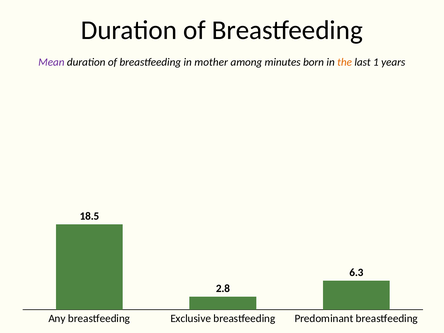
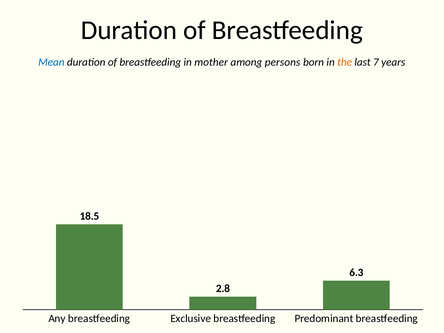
Mean colour: purple -> blue (51, 62)
minutes: minutes -> persons (283, 62)
1: 1 -> 7 (376, 62)
